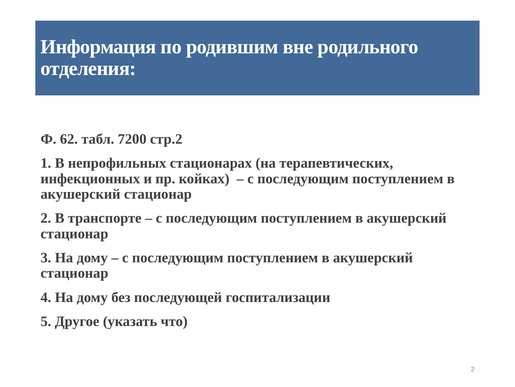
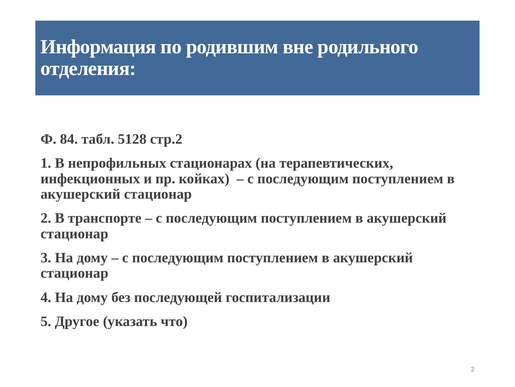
62: 62 -> 84 (69, 139)
7200: 7200 -> 5128 (132, 139)
